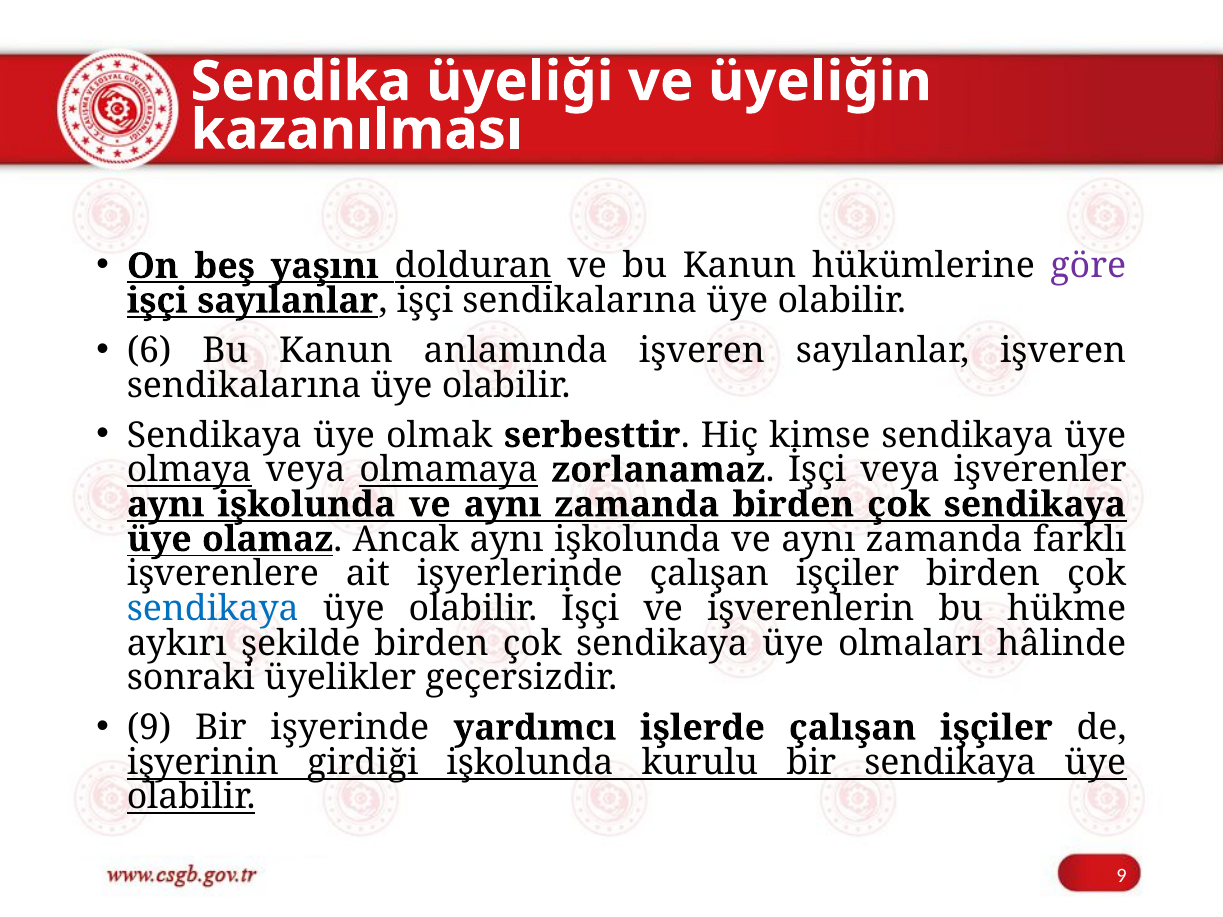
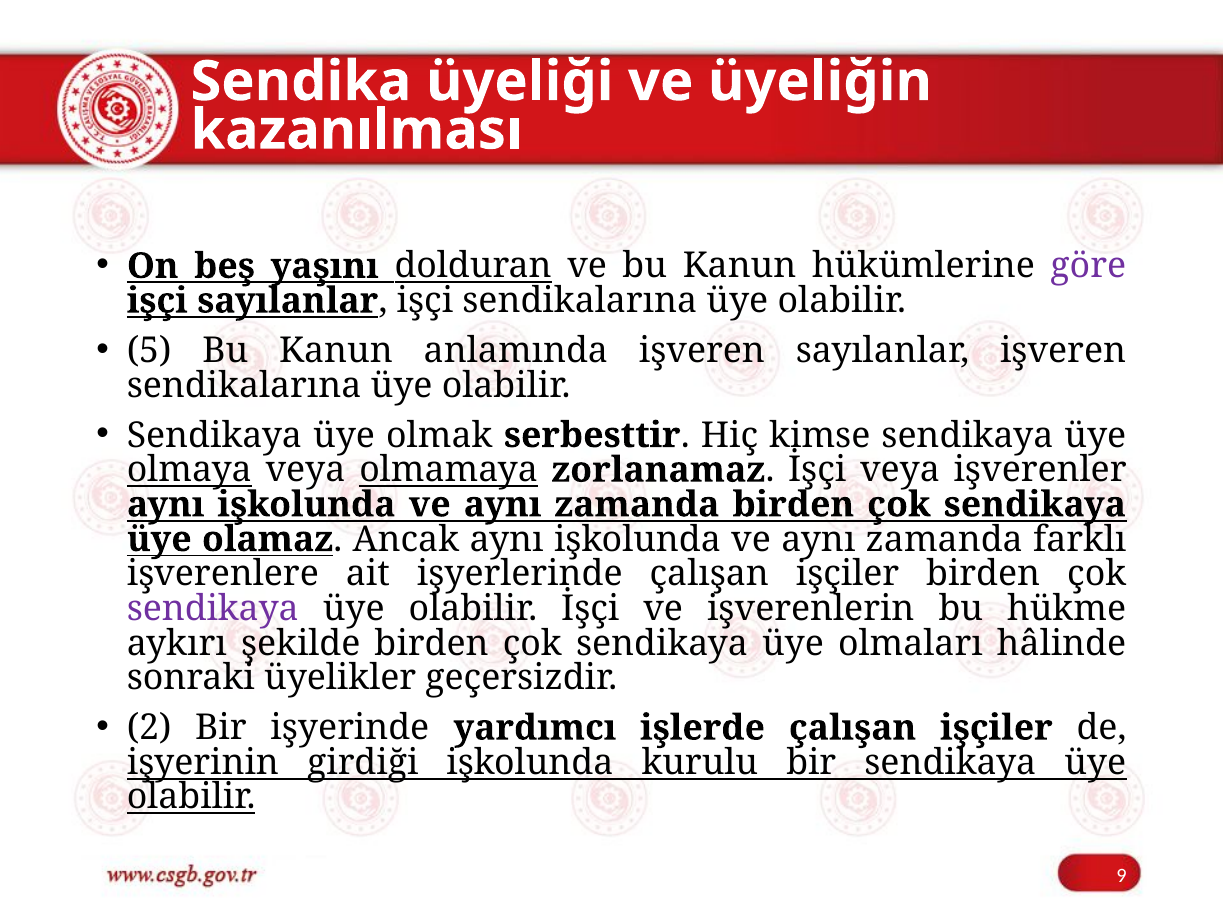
6: 6 -> 5 (149, 351)
sendikaya colour: blue -> purple (213, 609)
9: 9 -> 2 (149, 728)
